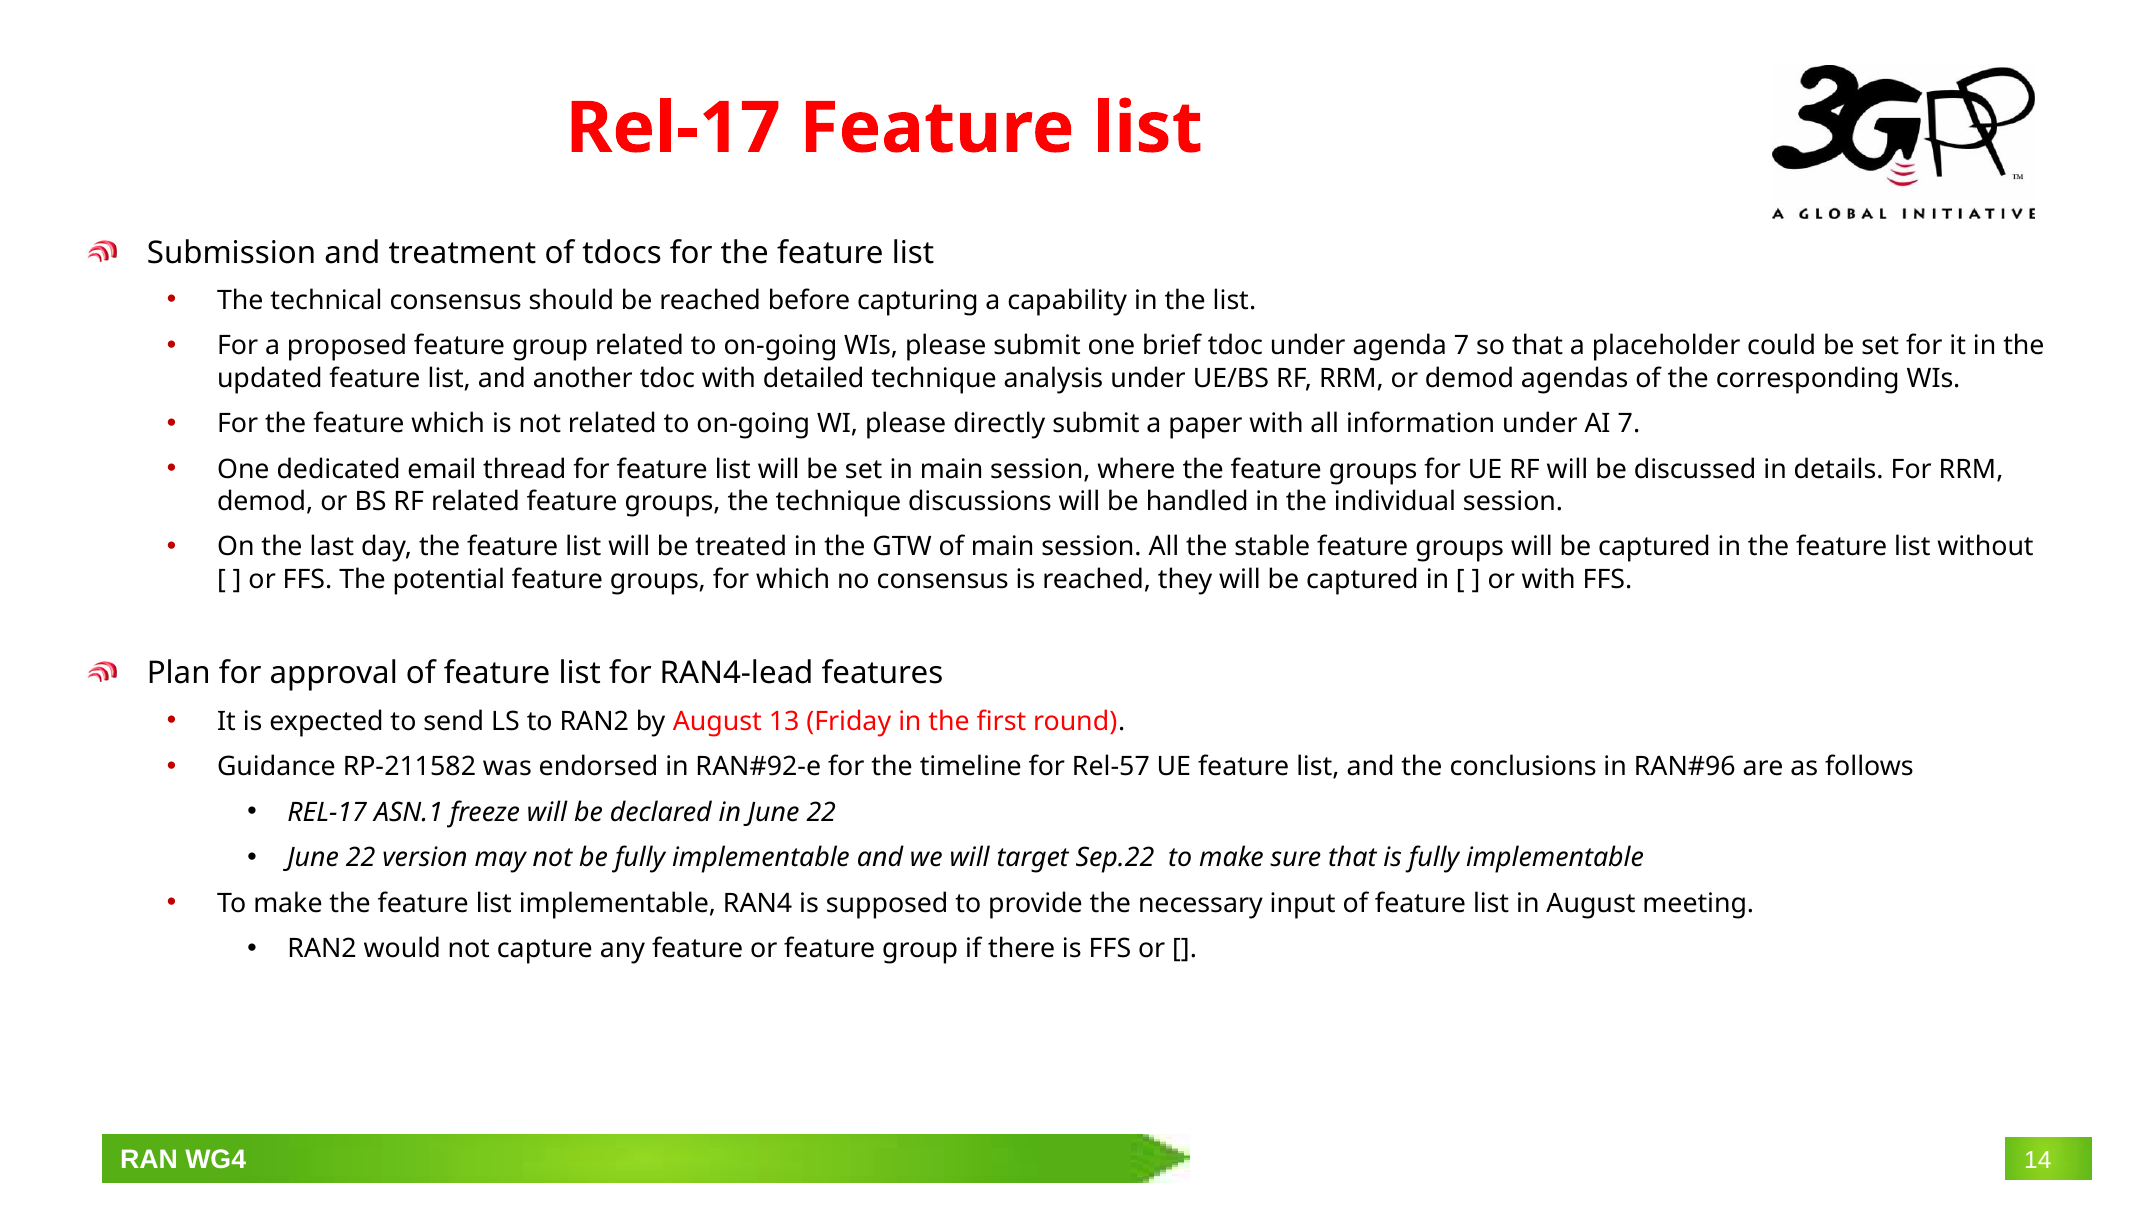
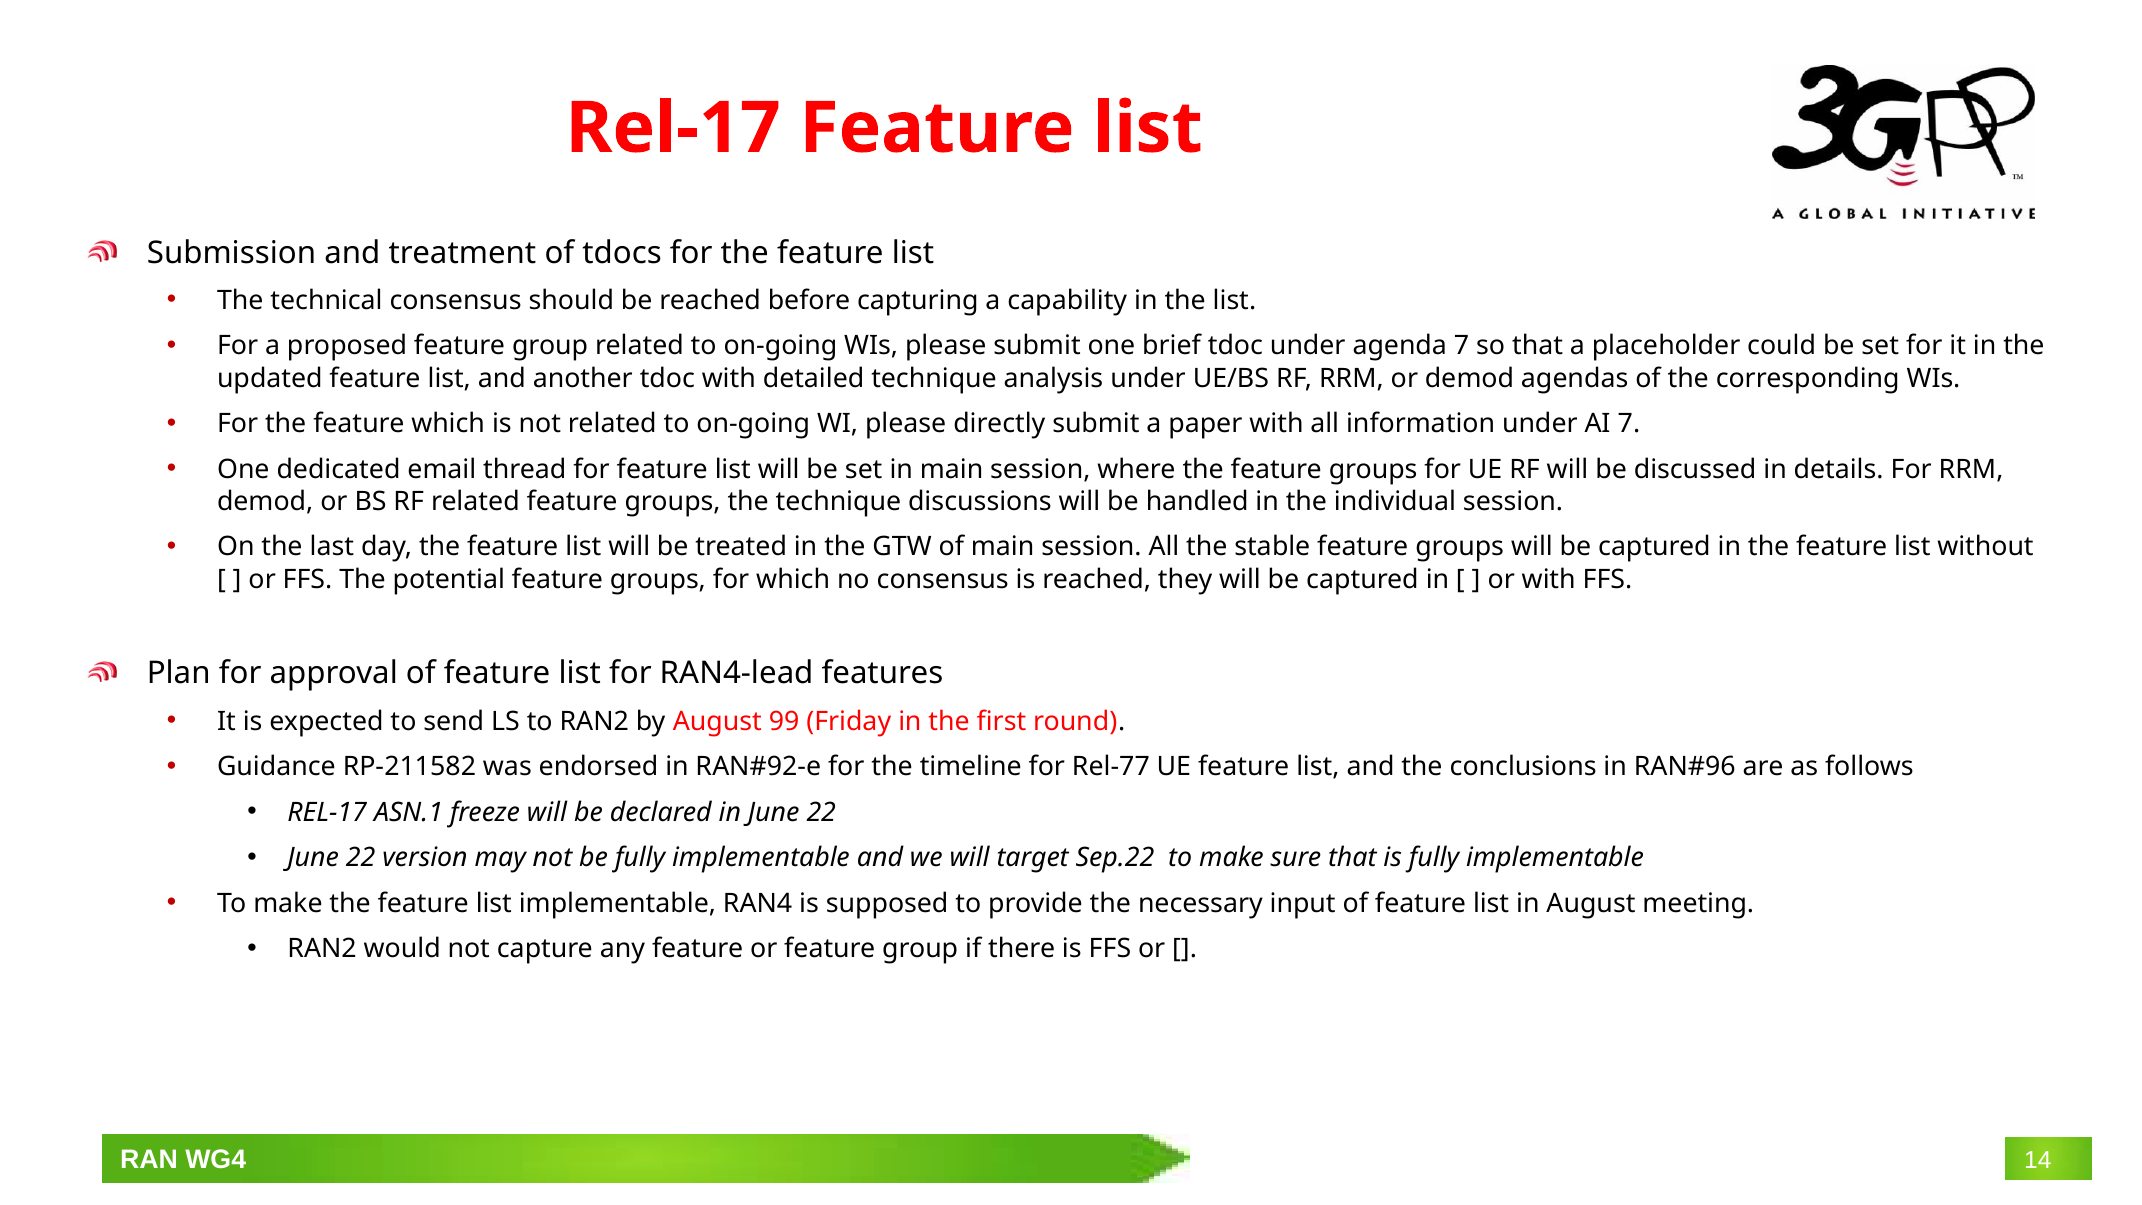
13: 13 -> 99 (784, 721)
Rel-57: Rel-57 -> Rel-77 (1111, 767)
